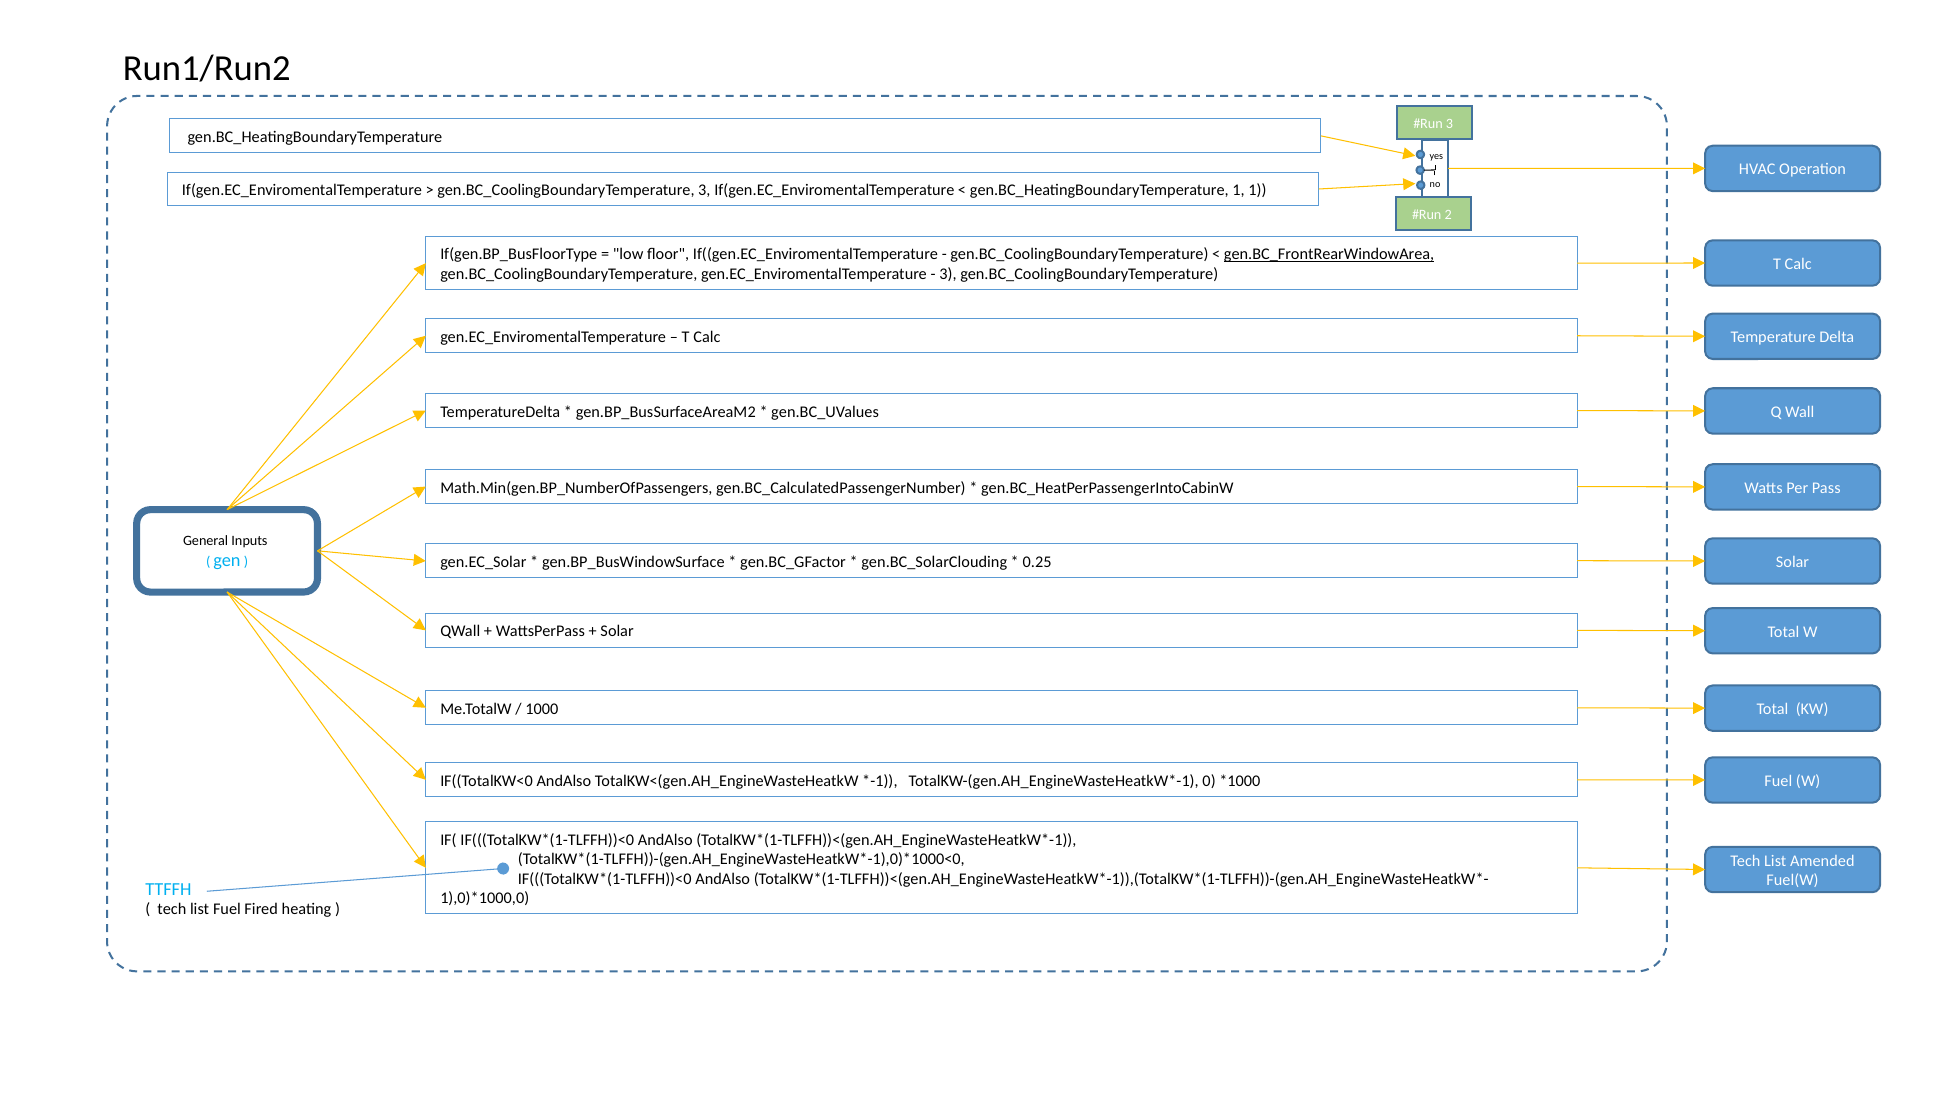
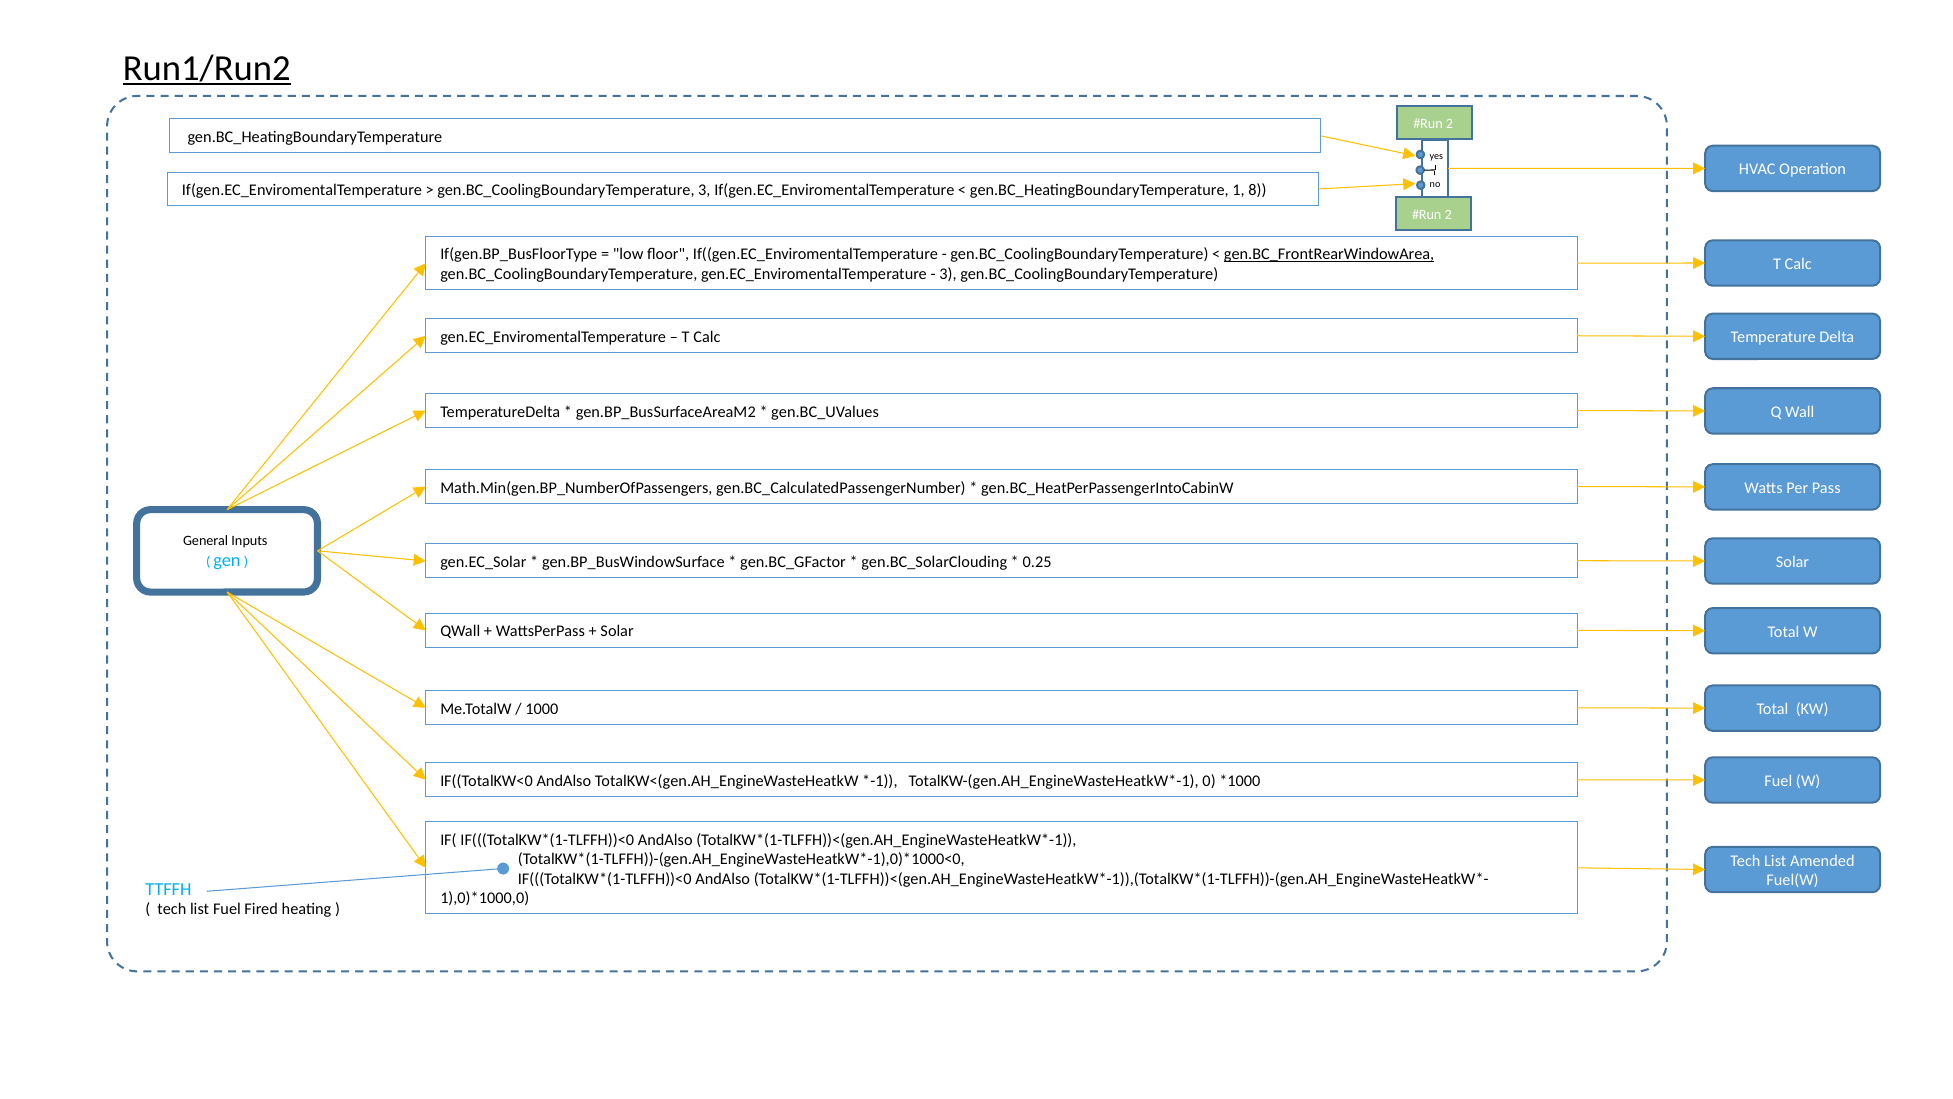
Run1/Run2 underline: none -> present (207, 69)
3: 3 -> 2 (1450, 123)
1 1: 1 -> 8 (1258, 190)
